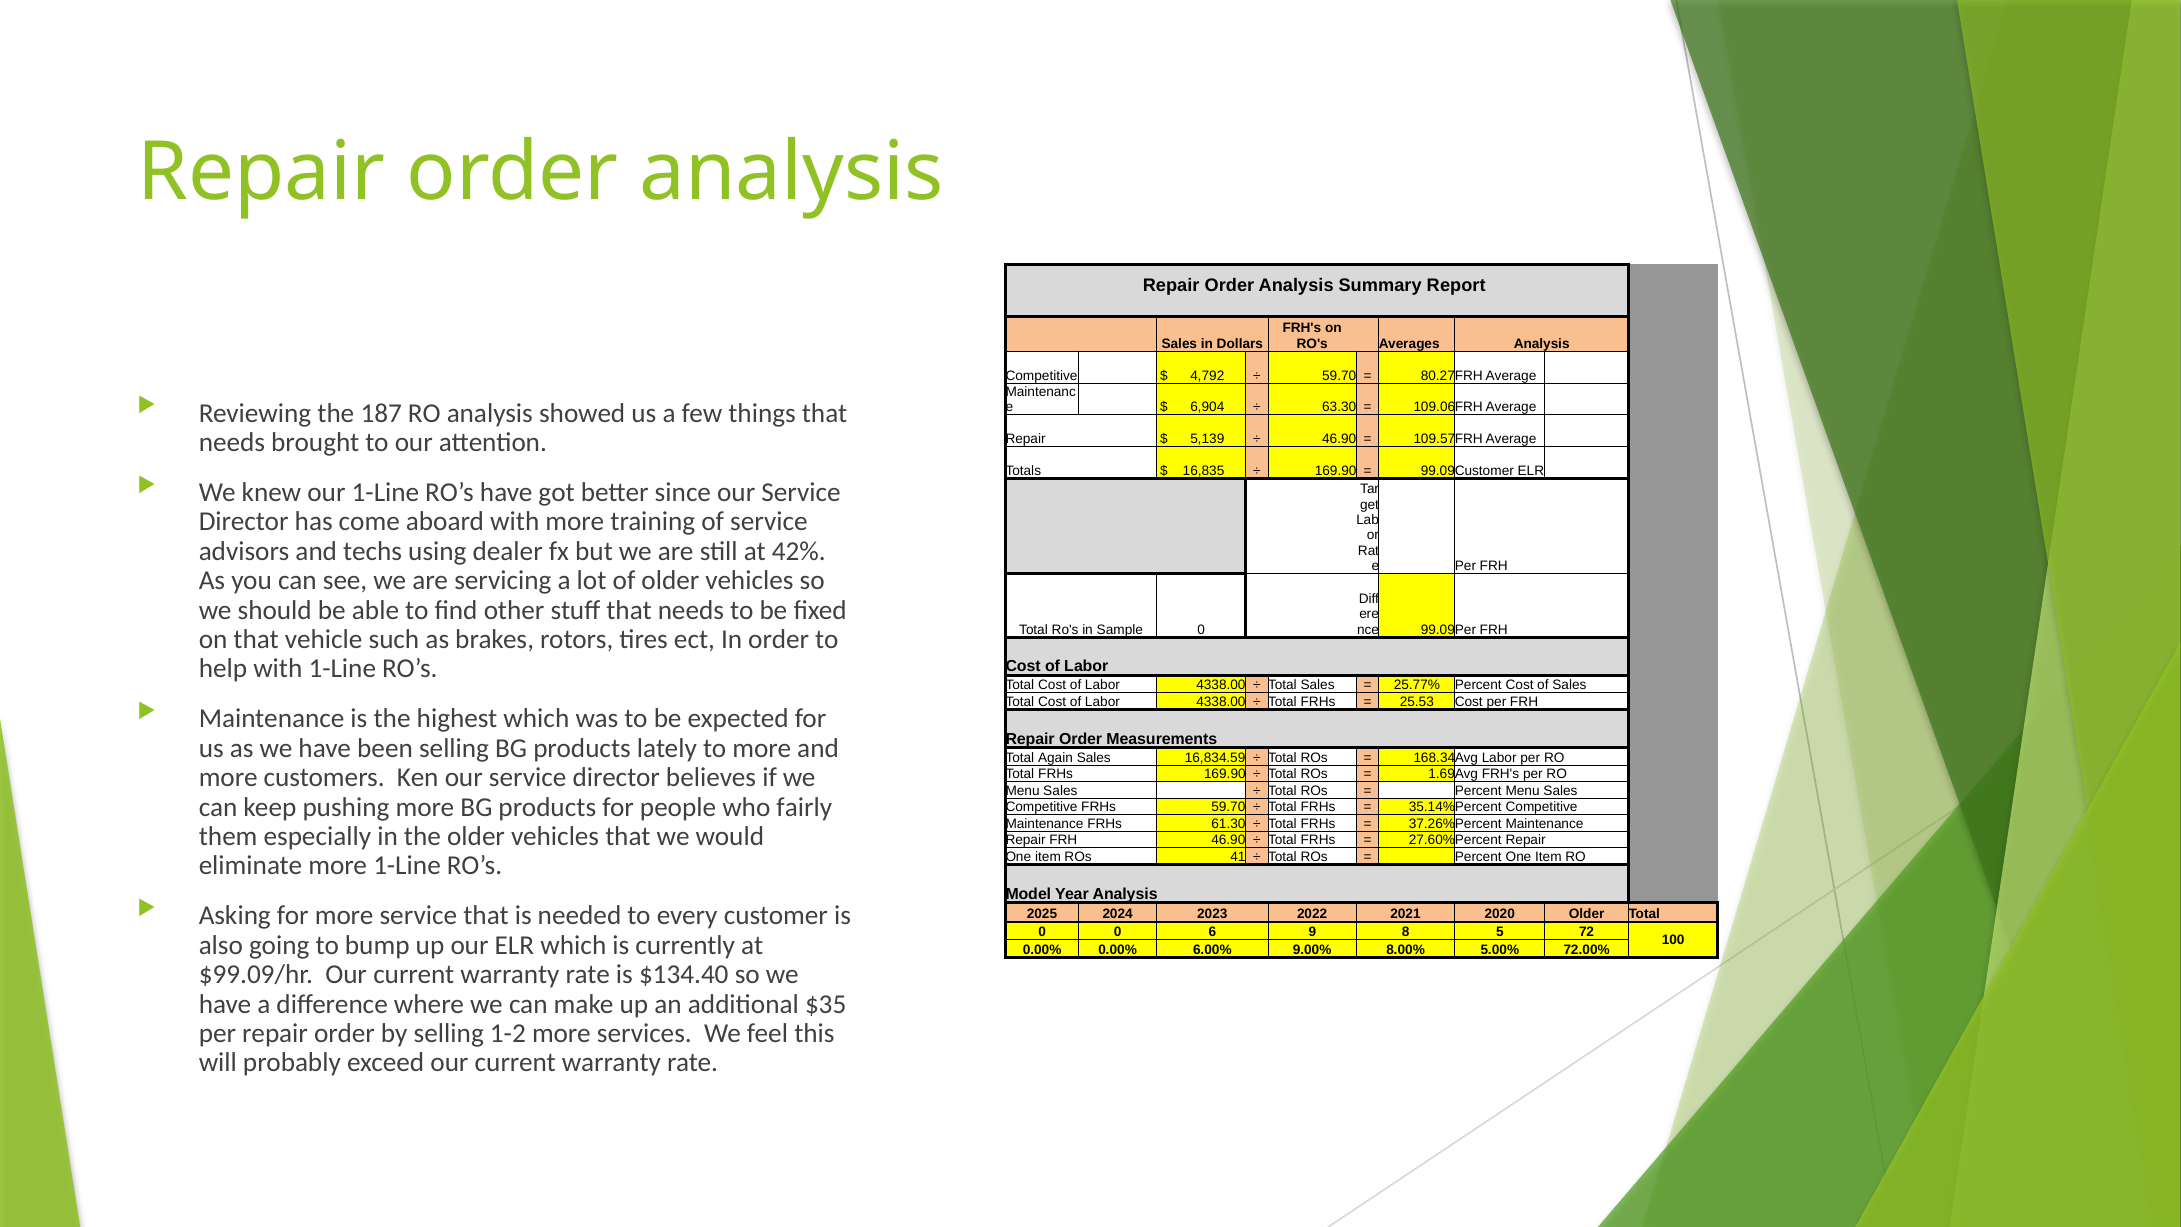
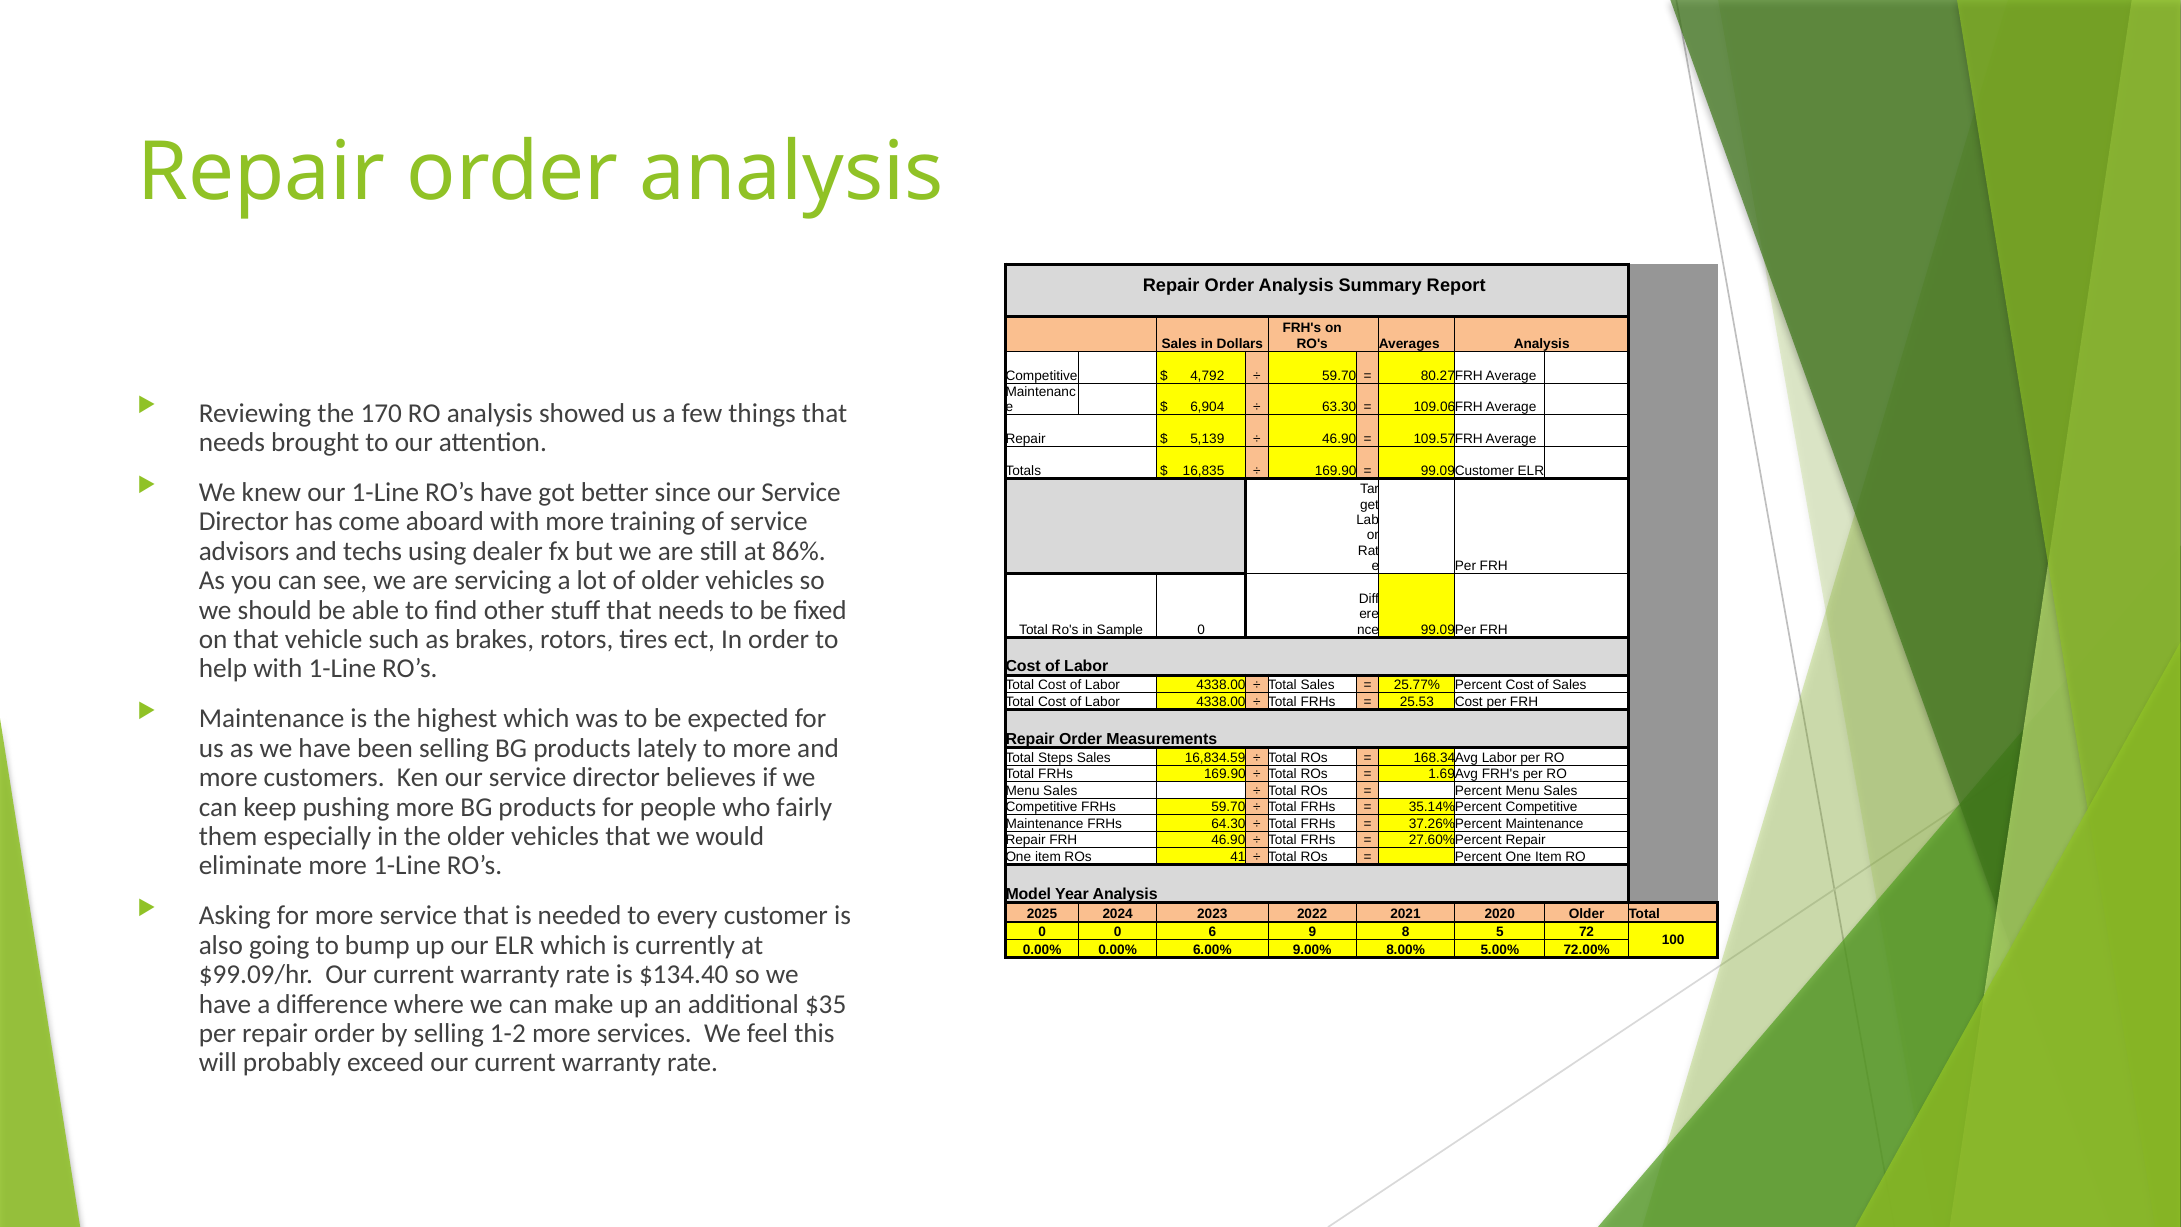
187: 187 -> 170 (381, 413)
42%: 42% -> 86% (799, 551)
Again: Again -> Steps (1055, 757)
61.30: 61.30 -> 64.30 (1228, 823)
